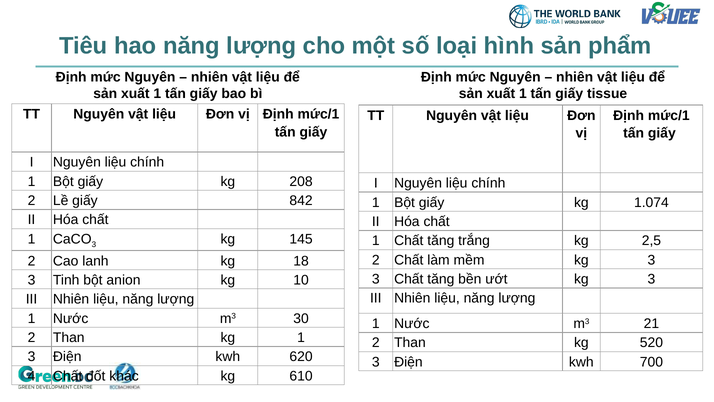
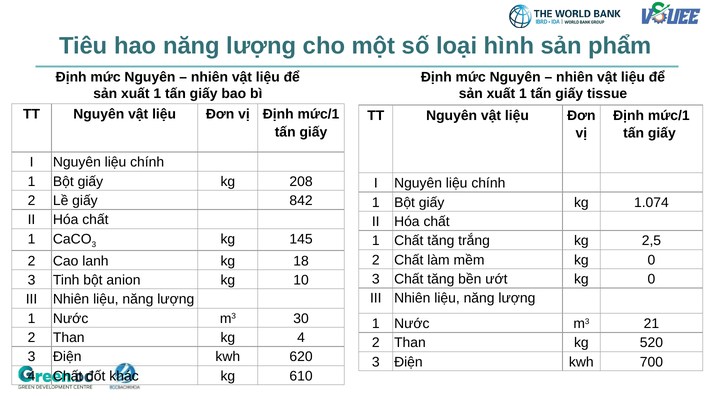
mềm kg 3: 3 -> 0 (651, 260)
ướt kg 3: 3 -> 0 (651, 279)
kg 1: 1 -> 4 (301, 337)
